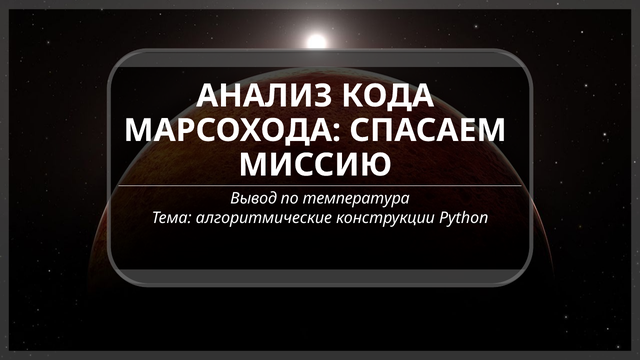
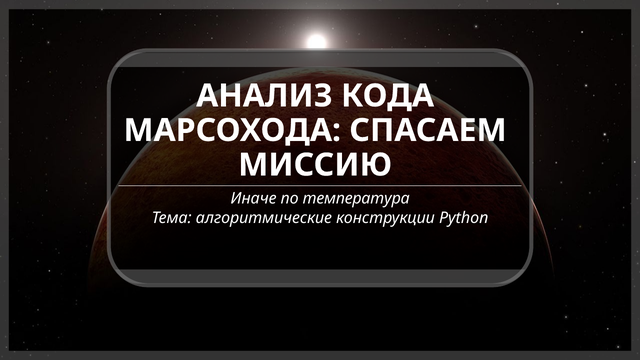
Вывод: Вывод -> Иначе (254, 199)
